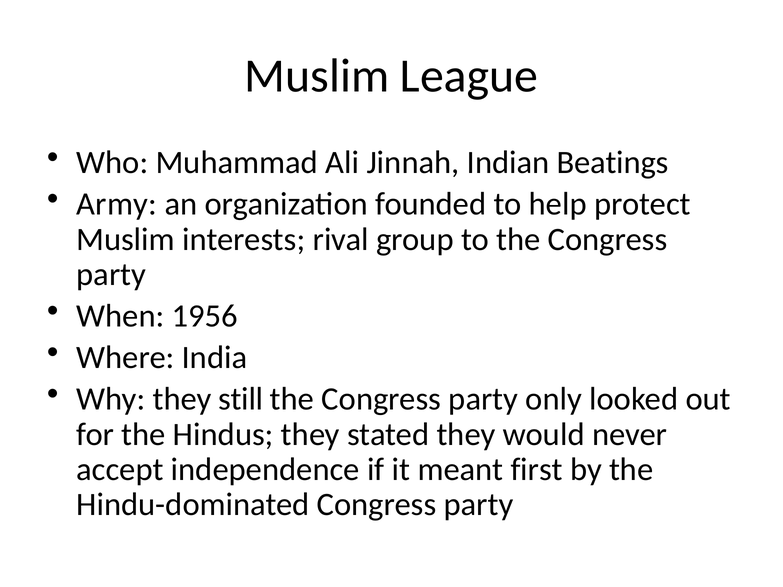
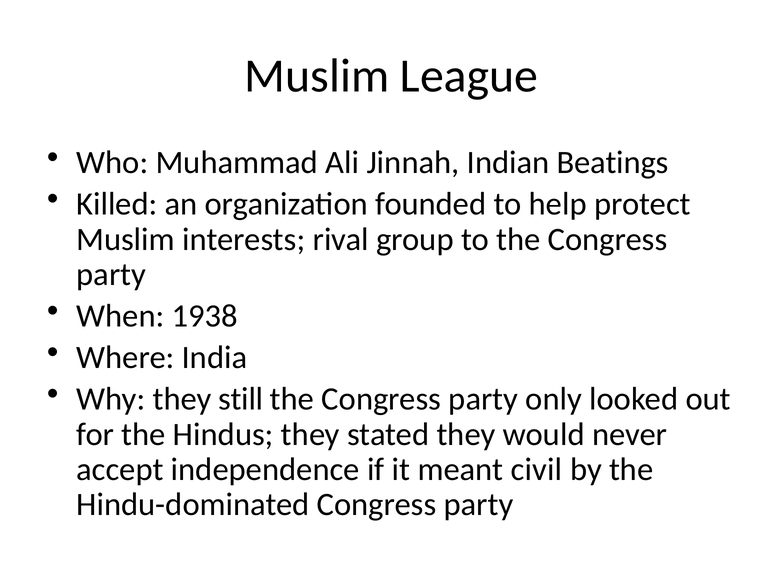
Army: Army -> Killed (117, 204)
1956: 1956 -> 1938 (205, 316)
first: first -> civil (537, 470)
